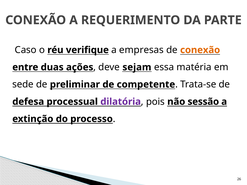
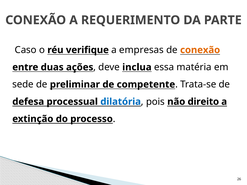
sejam: sejam -> inclua (137, 67)
dilatória colour: purple -> blue (121, 102)
sessão: sessão -> direito (203, 102)
